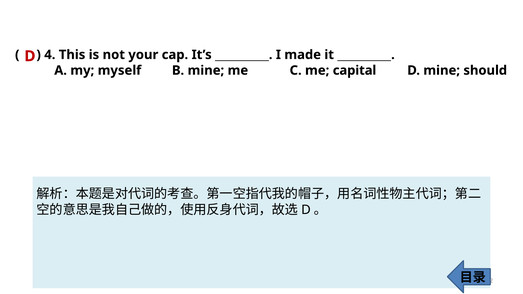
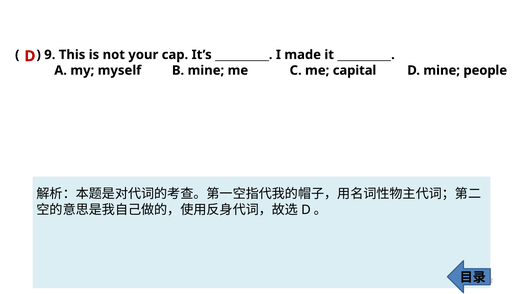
4: 4 -> 9 (50, 55)
should: should -> people (485, 70)
